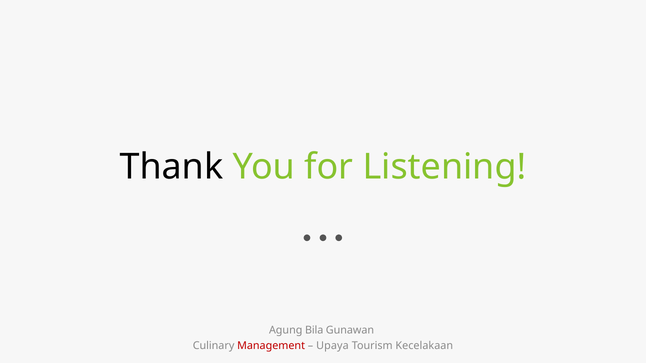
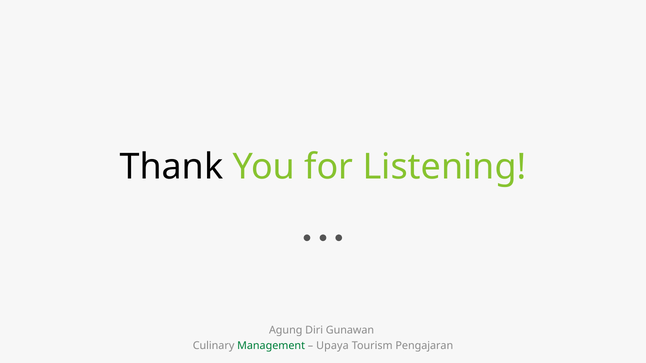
Bila: Bila -> Diri (314, 331)
Management colour: red -> green (271, 346)
Kecelakaan: Kecelakaan -> Pengajaran (424, 346)
